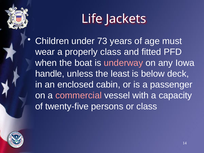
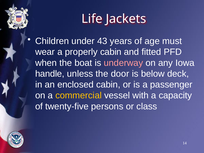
73: 73 -> 43 (102, 41)
properly class: class -> cabin (111, 52)
least: least -> door (120, 74)
commercial colour: pink -> yellow (79, 96)
